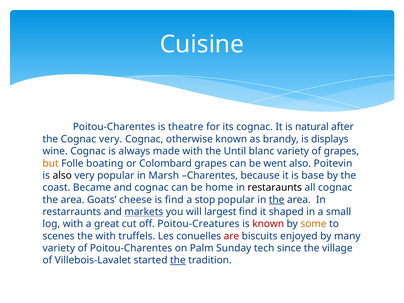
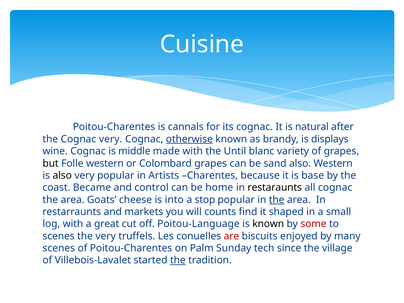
theatre: theatre -> cannals (186, 127)
otherwise underline: none -> present (189, 139)
always: always -> middle (134, 151)
but colour: orange -> black (51, 163)
Folle boating: boating -> western (105, 163)
went: went -> sand (275, 163)
also Poitevin: Poitevin -> Western (333, 163)
Marsh: Marsh -> Artists (164, 175)
and cognac: cognac -> control (152, 188)
is find: find -> into (174, 200)
markets underline: present -> none (144, 212)
largest: largest -> counts (220, 212)
Poitou-Creatures: Poitou-Creatures -> Poitou-Language (198, 224)
known colour: red -> black (268, 224)
some colour: orange -> red (313, 224)
the with: with -> very (106, 236)
variety: variety -> scenes (59, 248)
